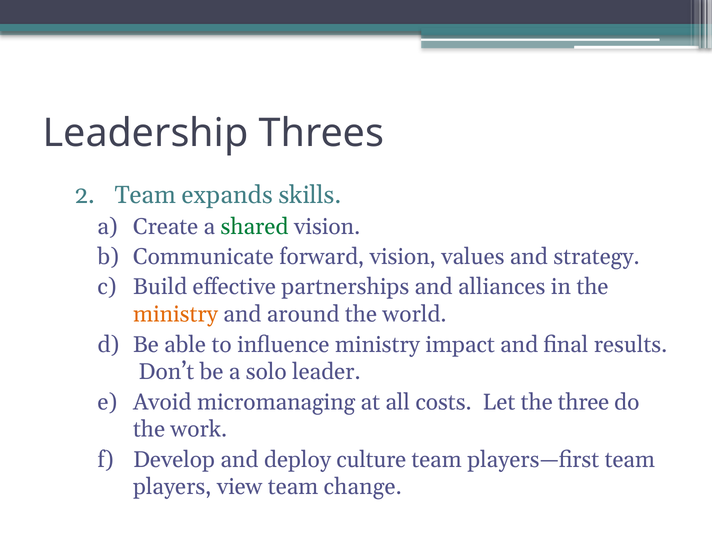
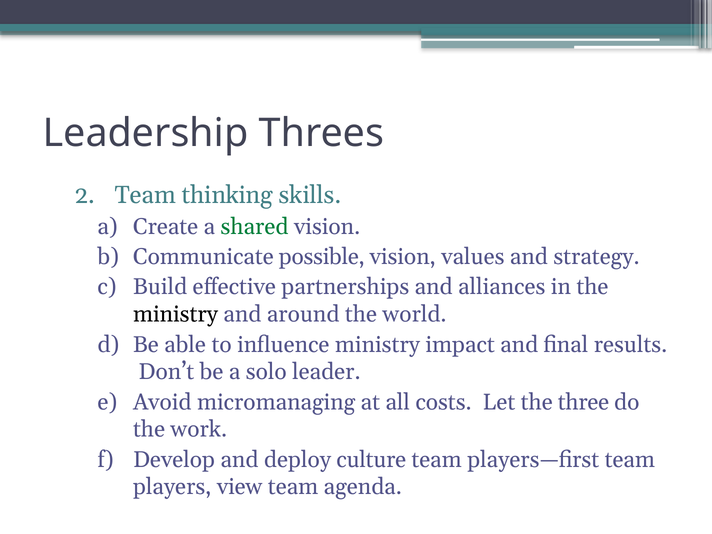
expands: expands -> thinking (227, 195)
forward: forward -> possible (322, 257)
ministry colour: orange -> black (175, 314)
change: change -> agenda (363, 487)
